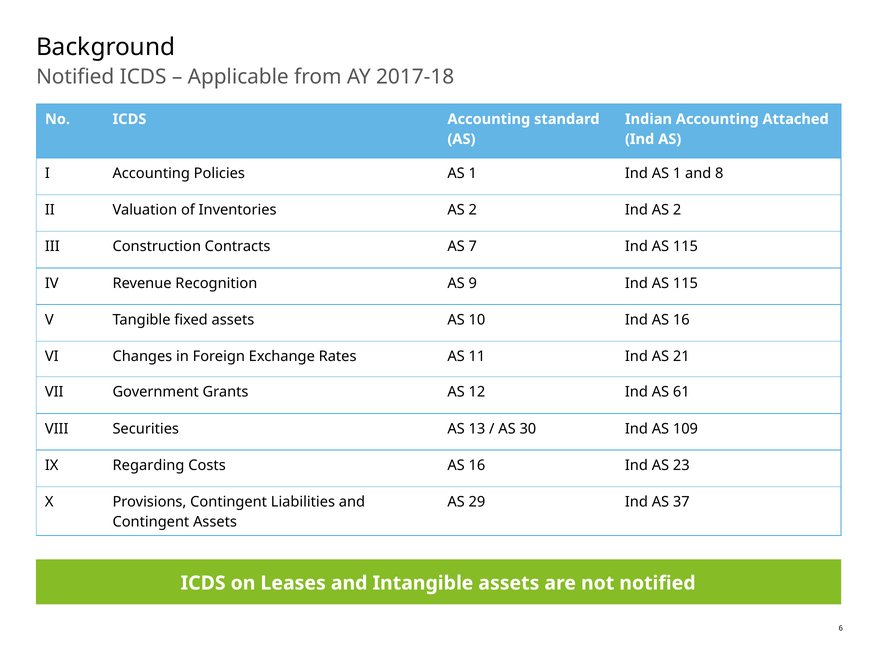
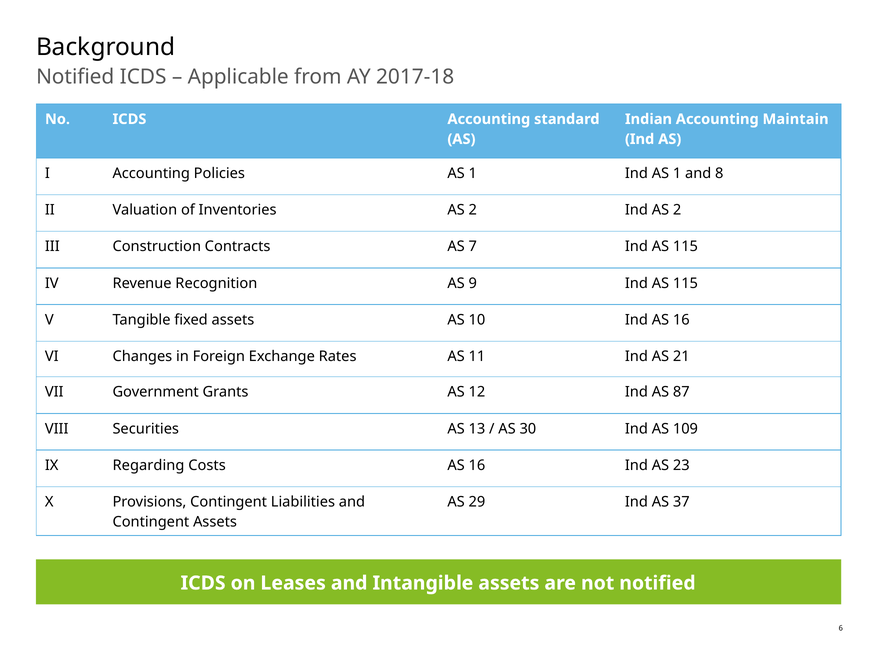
Attached: Attached -> Maintain (796, 119)
61: 61 -> 87 (681, 392)
